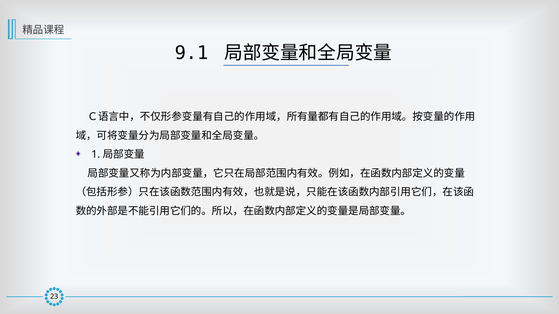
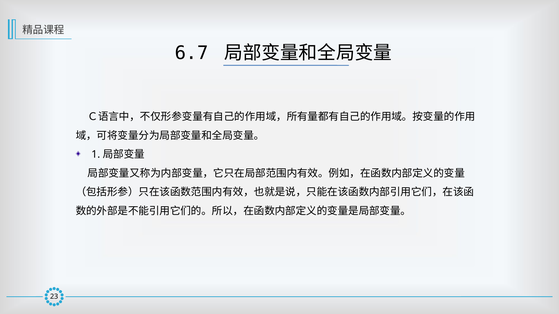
9.1: 9.1 -> 6.7 (192, 53)
